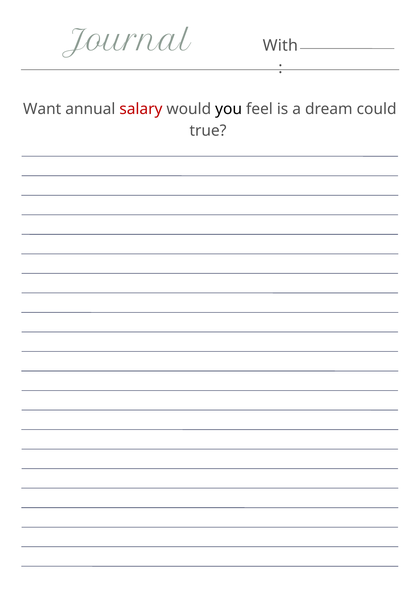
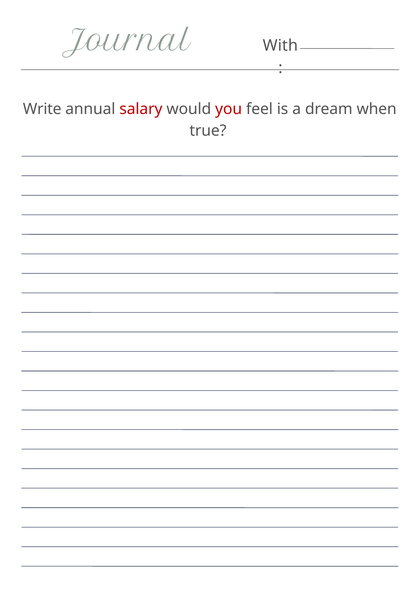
Want: Want -> Write (42, 109)
you colour: black -> red (229, 109)
could: could -> when (377, 109)
